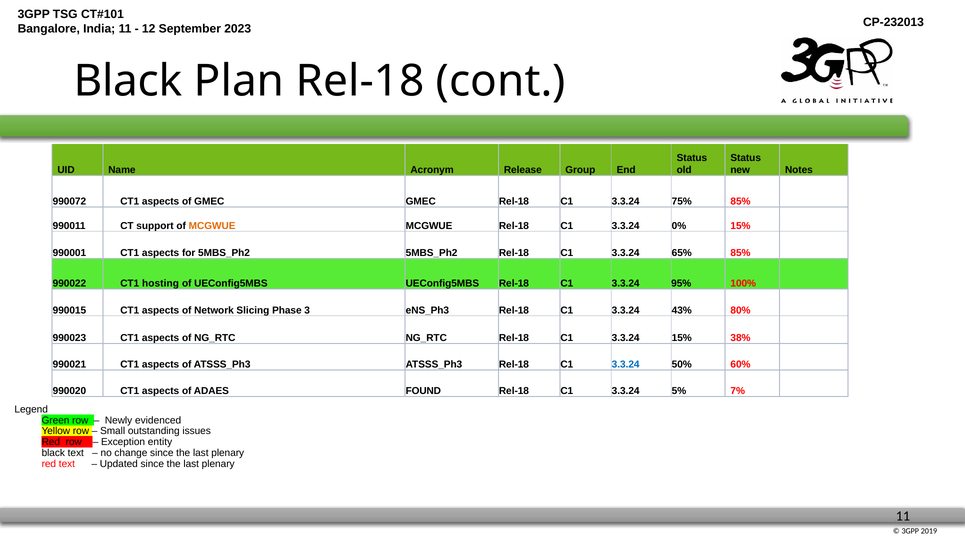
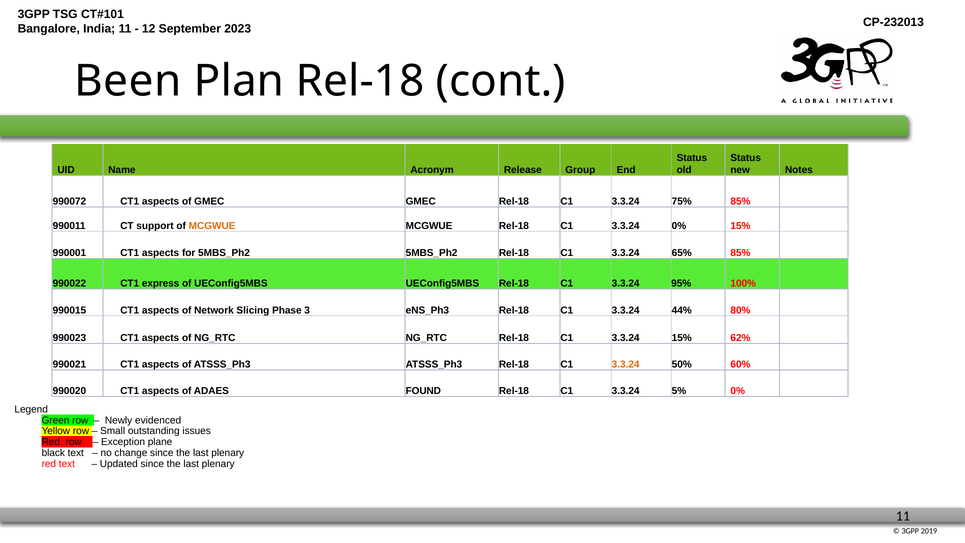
Black: Black -> Been (128, 81)
hosting: hosting -> express (161, 283)
43%: 43% -> 44% (682, 310)
38%: 38% -> 62% (740, 338)
3.3.24 colour: blue -> orange (626, 364)
5% 7%: 7% -> 0% (738, 391)
entity: entity -> plane (160, 442)
